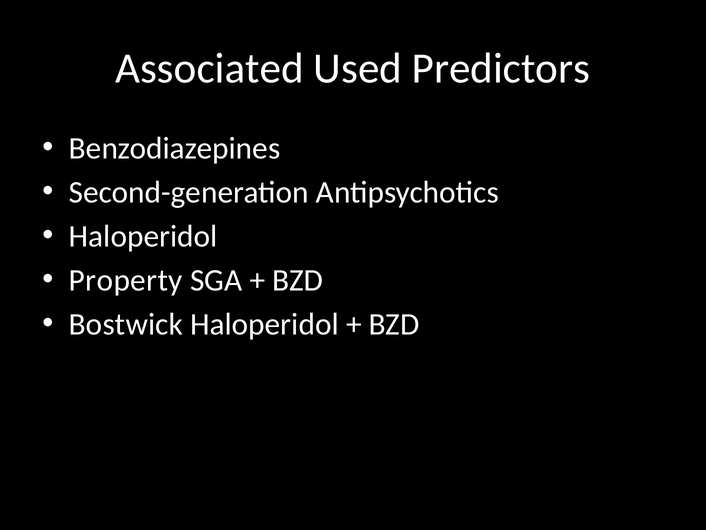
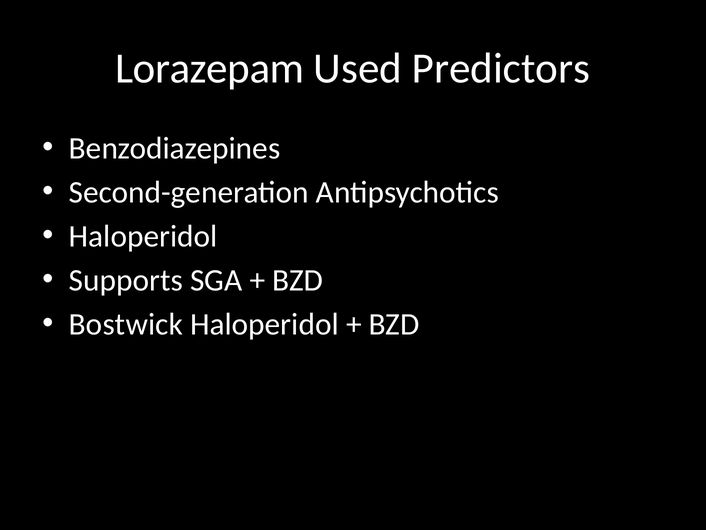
Associated: Associated -> Lorazepam (210, 68)
Property: Property -> Supports (126, 280)
